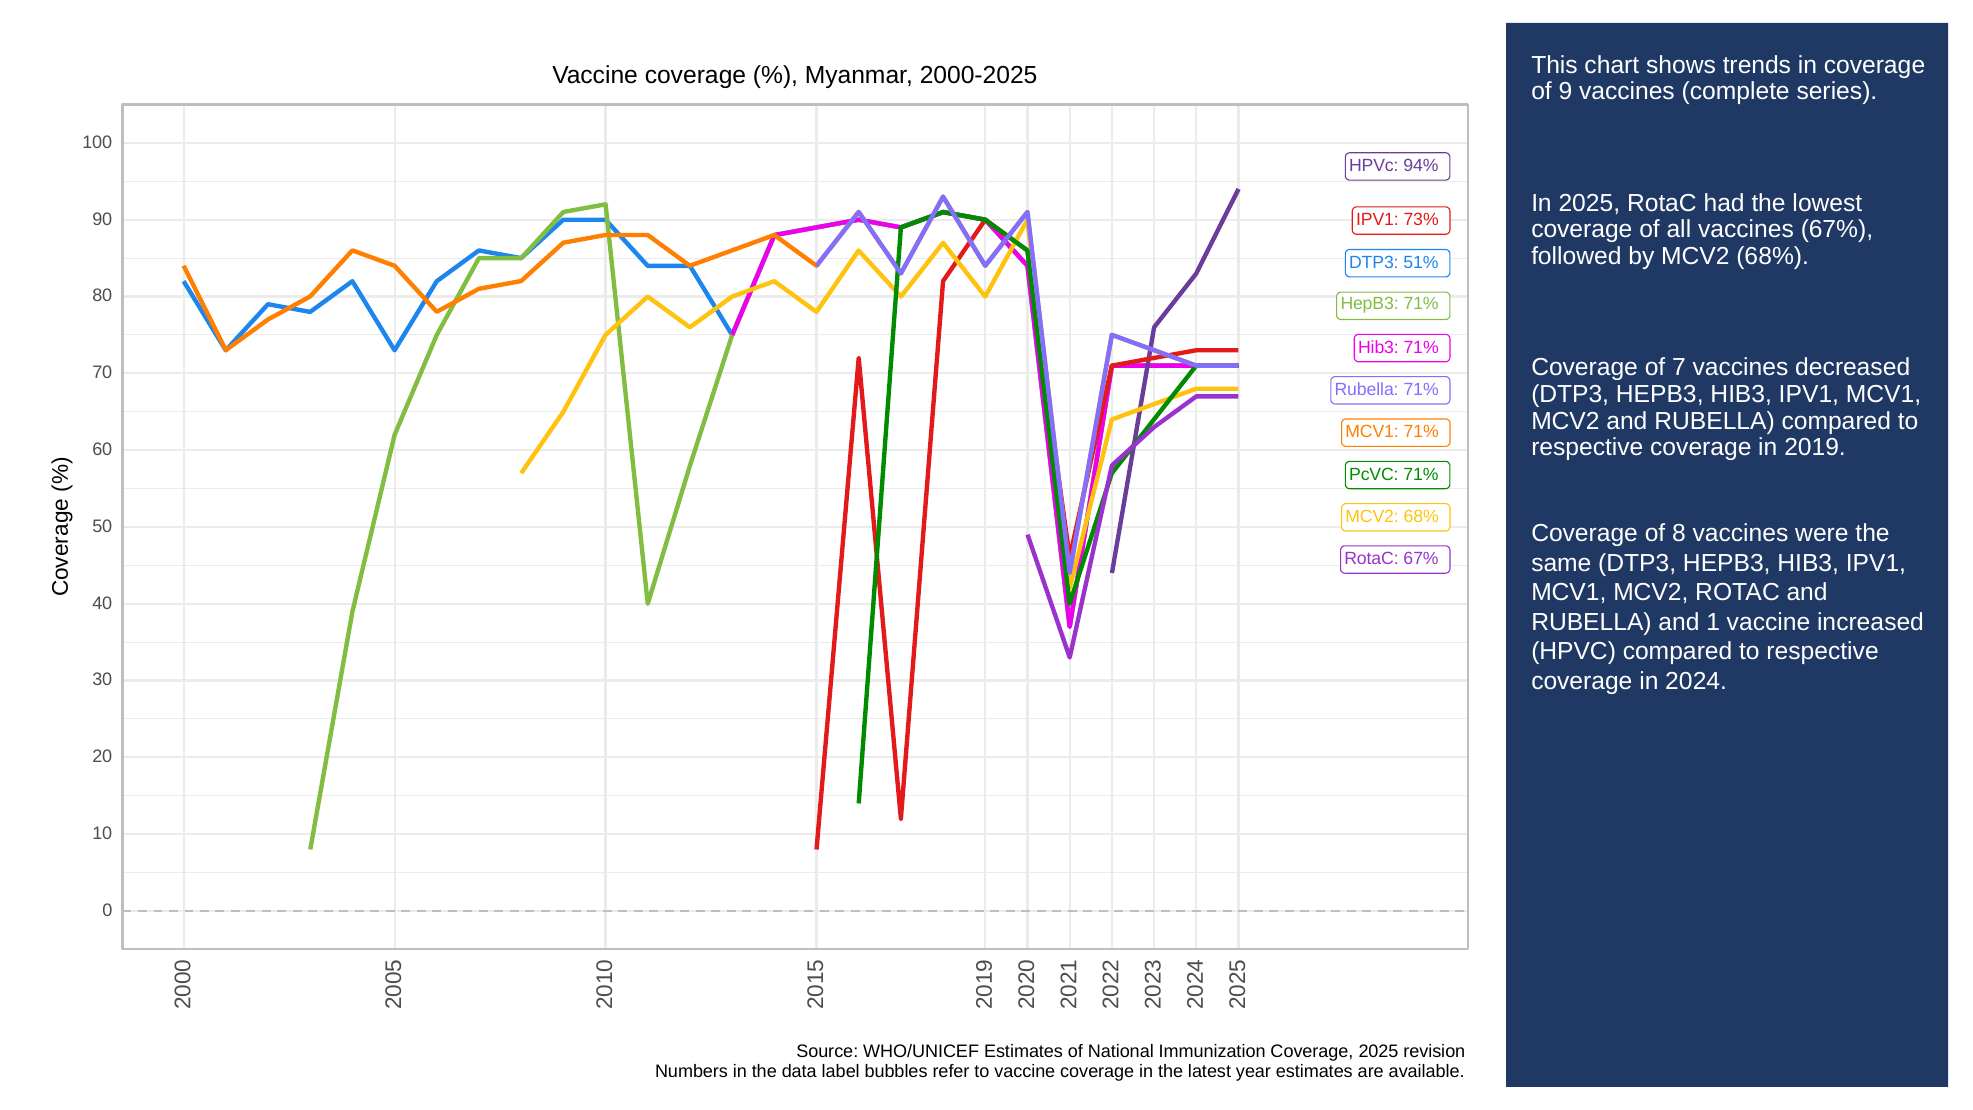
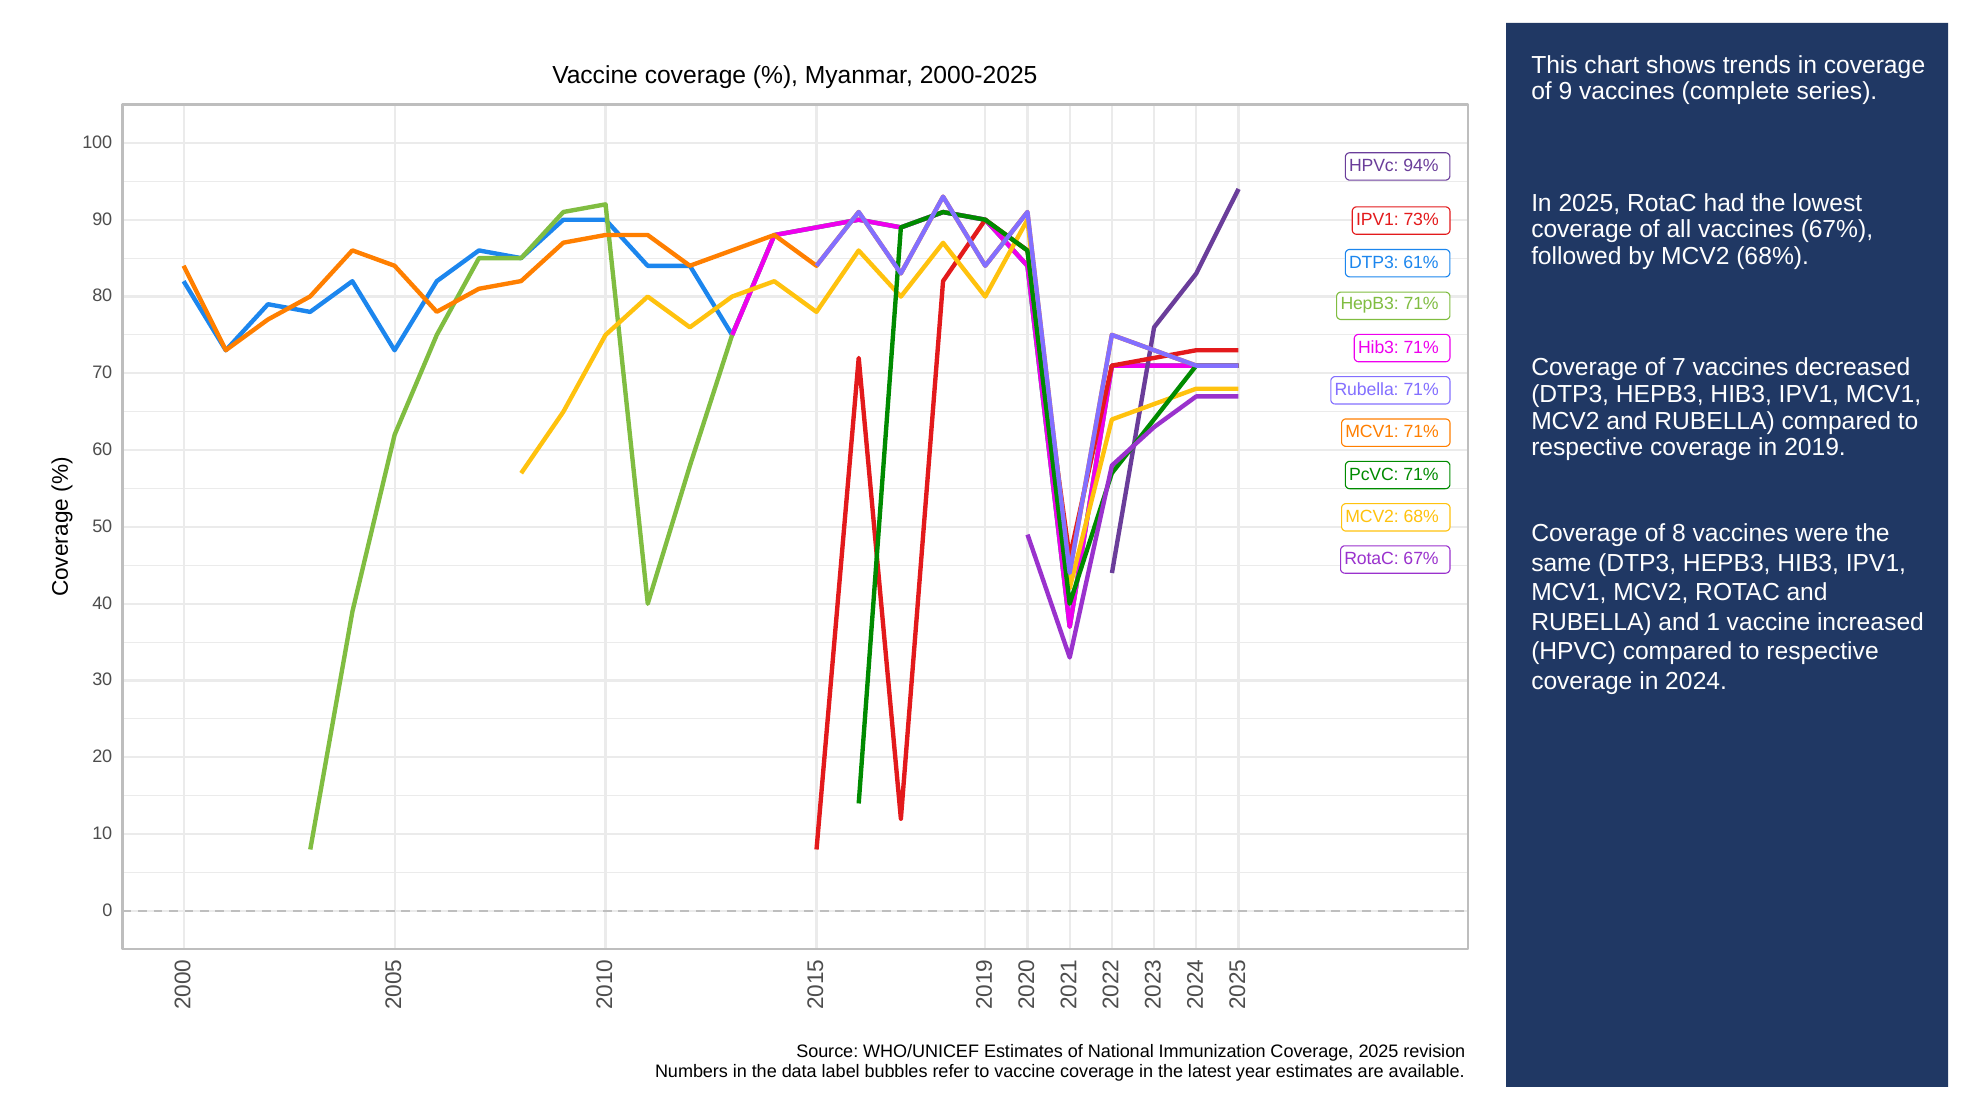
51%: 51% -> 61% (1421, 262)
